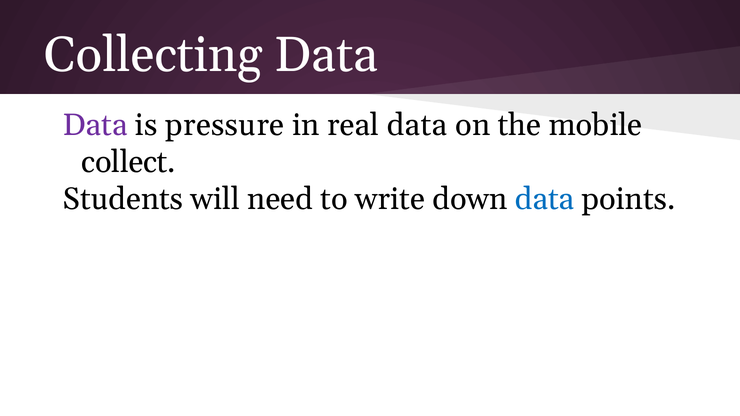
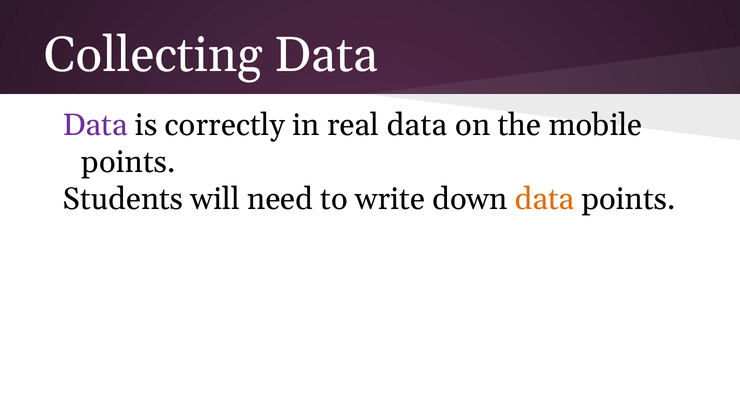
pressure: pressure -> correctly (225, 125)
collect: collect -> points (128, 162)
data colour: blue -> orange (545, 199)
